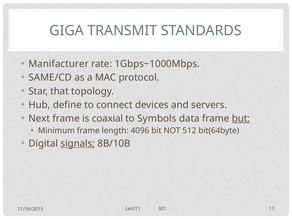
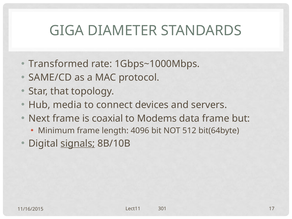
TRANSMIT: TRANSMIT -> DIAMETER (122, 31)
Manifacturer: Manifacturer -> Transformed (59, 64)
define: define -> media (67, 105)
Symbols: Symbols -> Modems (157, 118)
but underline: present -> none (241, 118)
